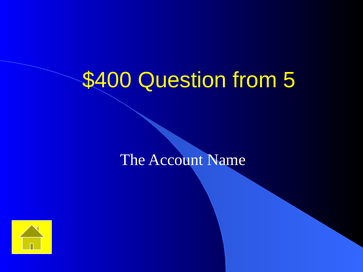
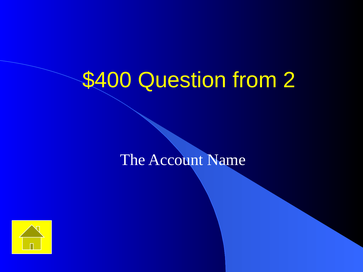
5: 5 -> 2 (289, 80)
